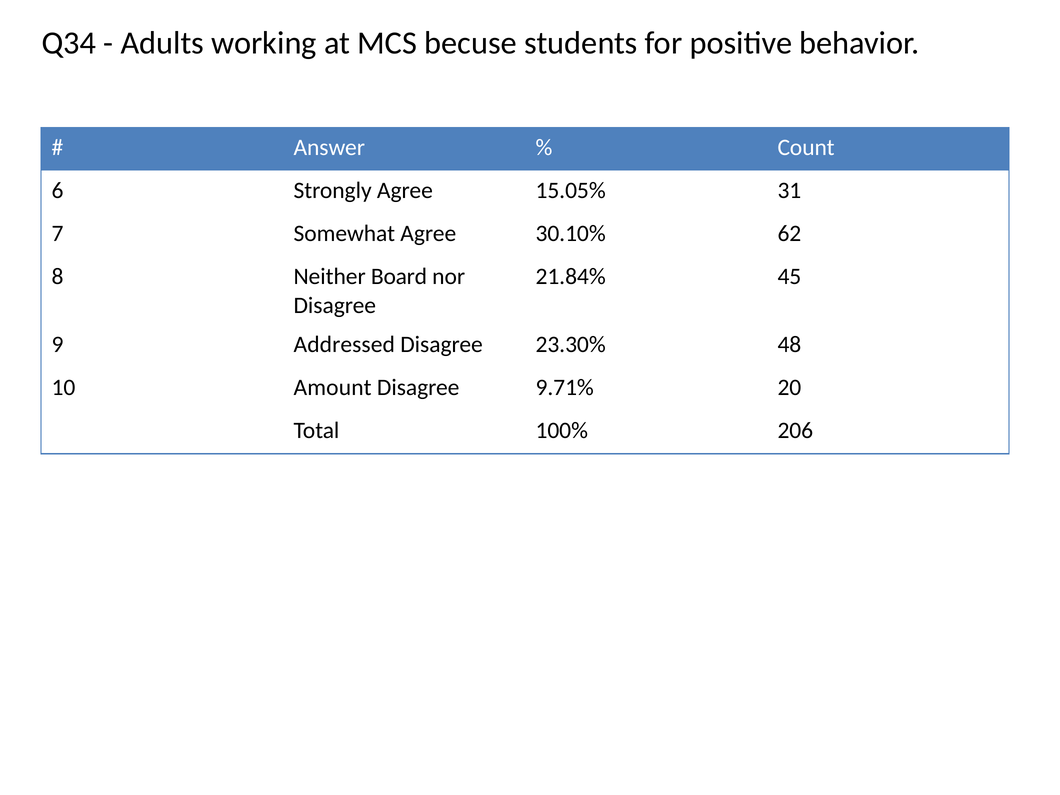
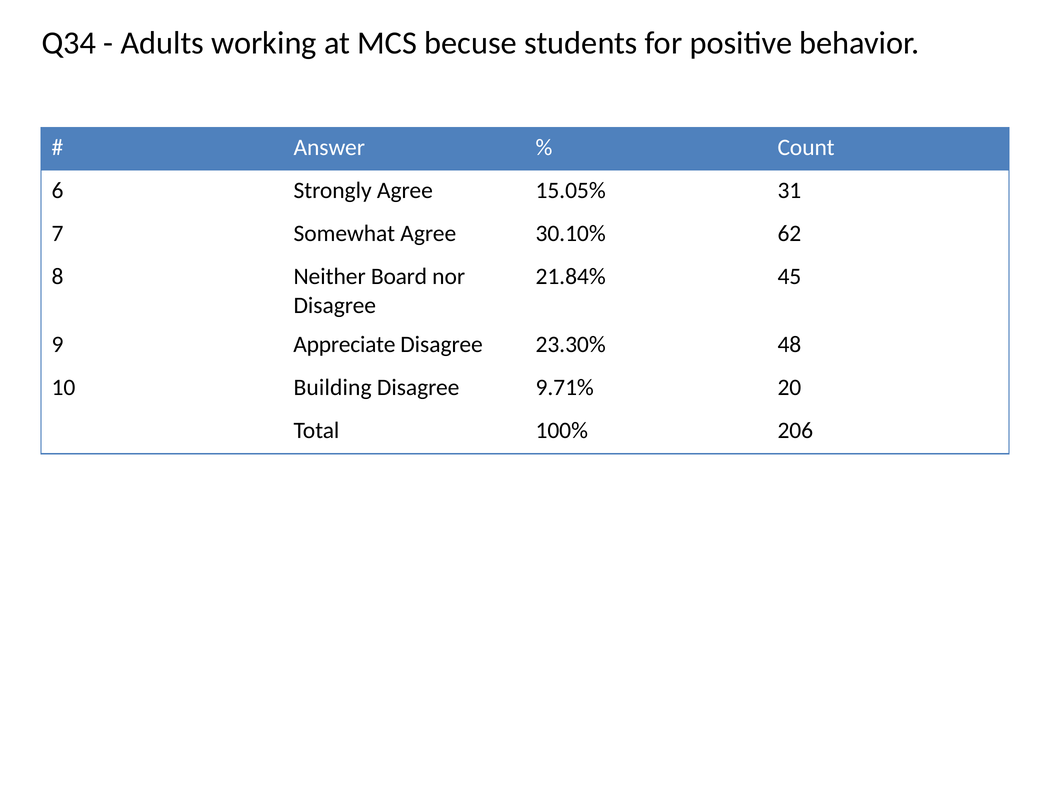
Addressed: Addressed -> Appreciate (344, 345)
Amount: Amount -> Building (333, 388)
